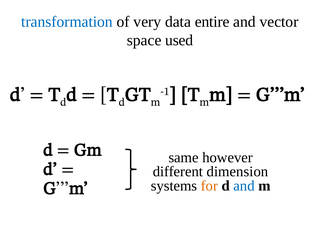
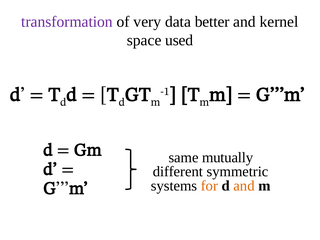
transformation colour: blue -> purple (67, 22)
entire: entire -> better (212, 22)
vector: vector -> kernel (279, 22)
however: however -> mutually (228, 157)
dimension: dimension -> symmetric (238, 172)
and colour: blue -> orange (244, 186)
